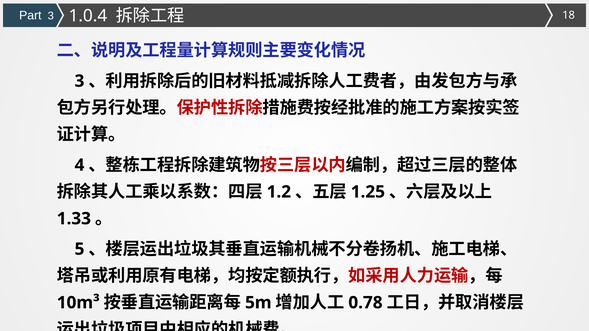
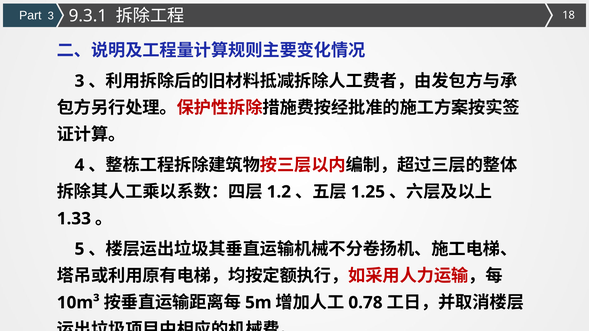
1.0.4: 1.0.4 -> 9.3.1 (88, 16)
